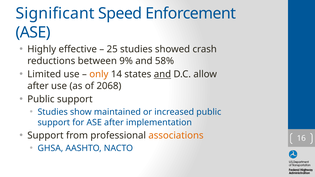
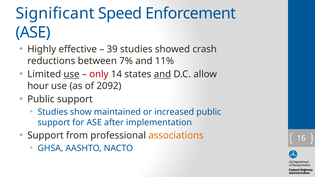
25: 25 -> 39 (112, 49)
9%: 9% -> 7% (126, 61)
58%: 58% -> 11% (165, 61)
use underline: none -> present (72, 74)
only colour: orange -> red (99, 74)
after: after -> hour (38, 86)
2068: 2068 -> 2092 (109, 86)
